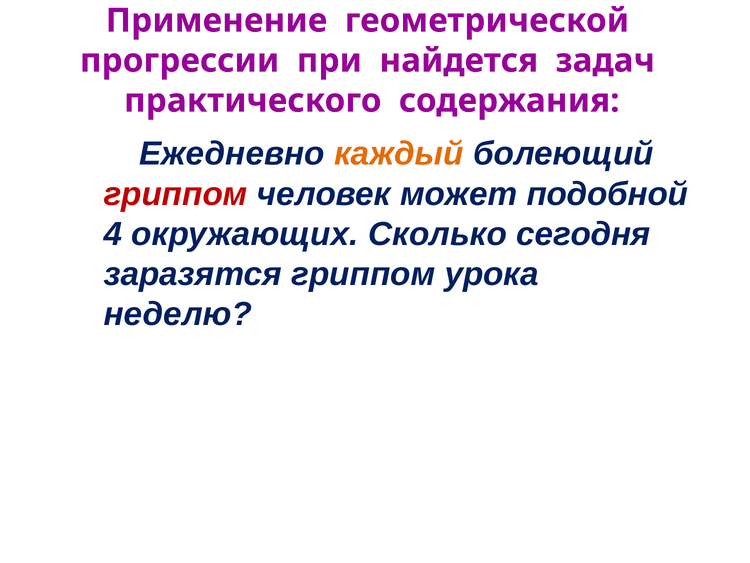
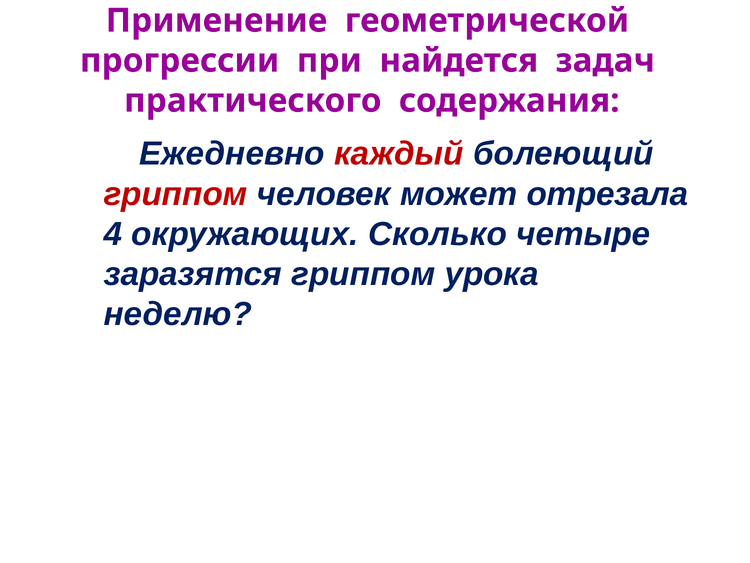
каждый colour: orange -> red (399, 154)
подобной: подобной -> отрезала (608, 194)
сегодня: сегодня -> четыре (583, 234)
